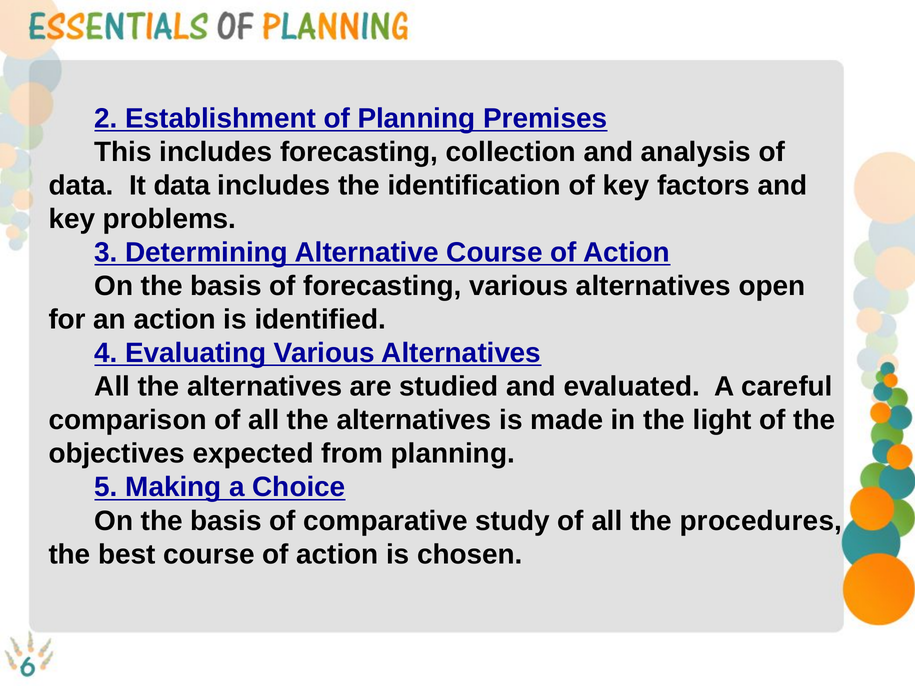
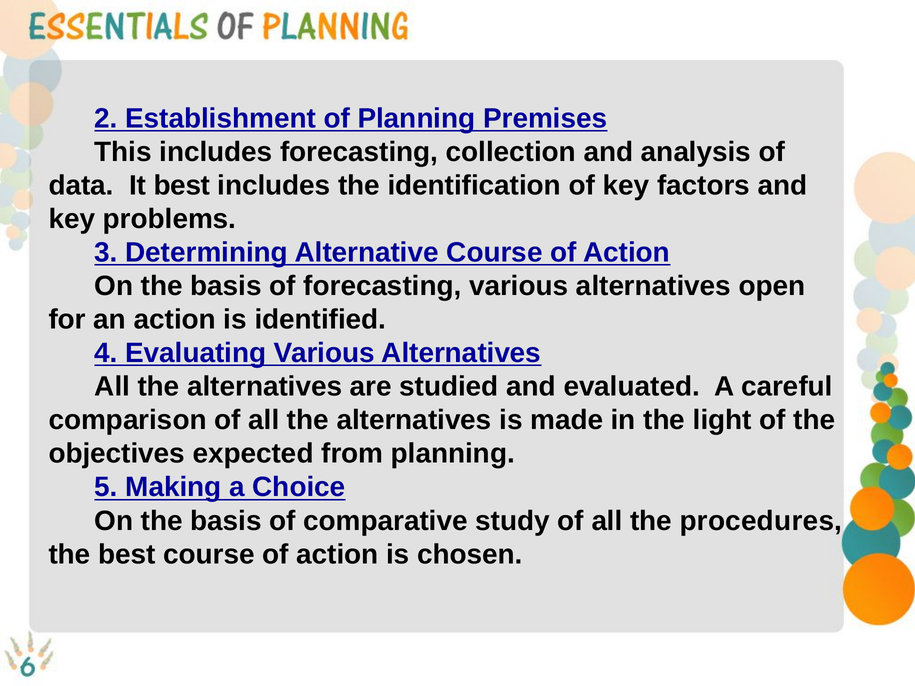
It data: data -> best (182, 186)
